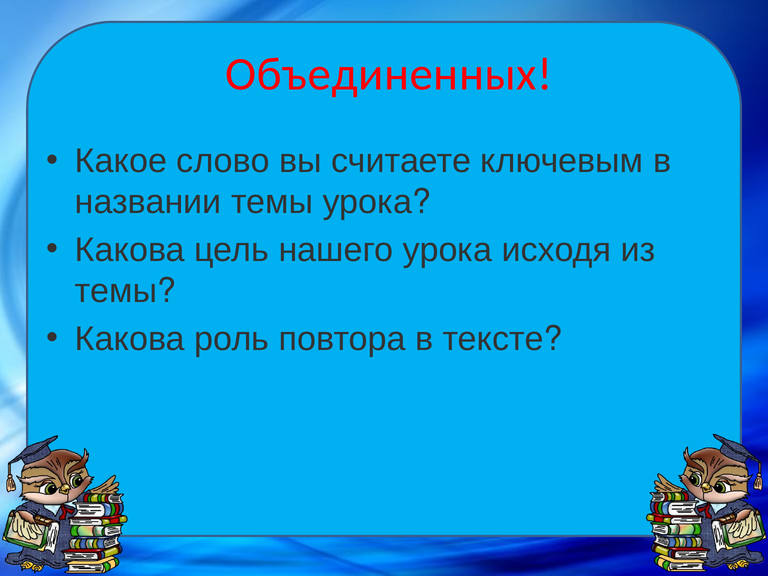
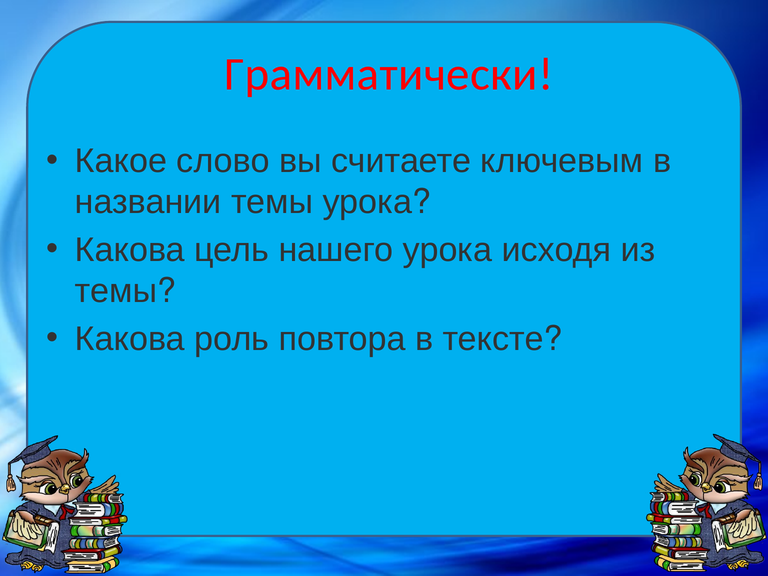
Объединенных: Объединенных -> Грамматически (389, 74)
